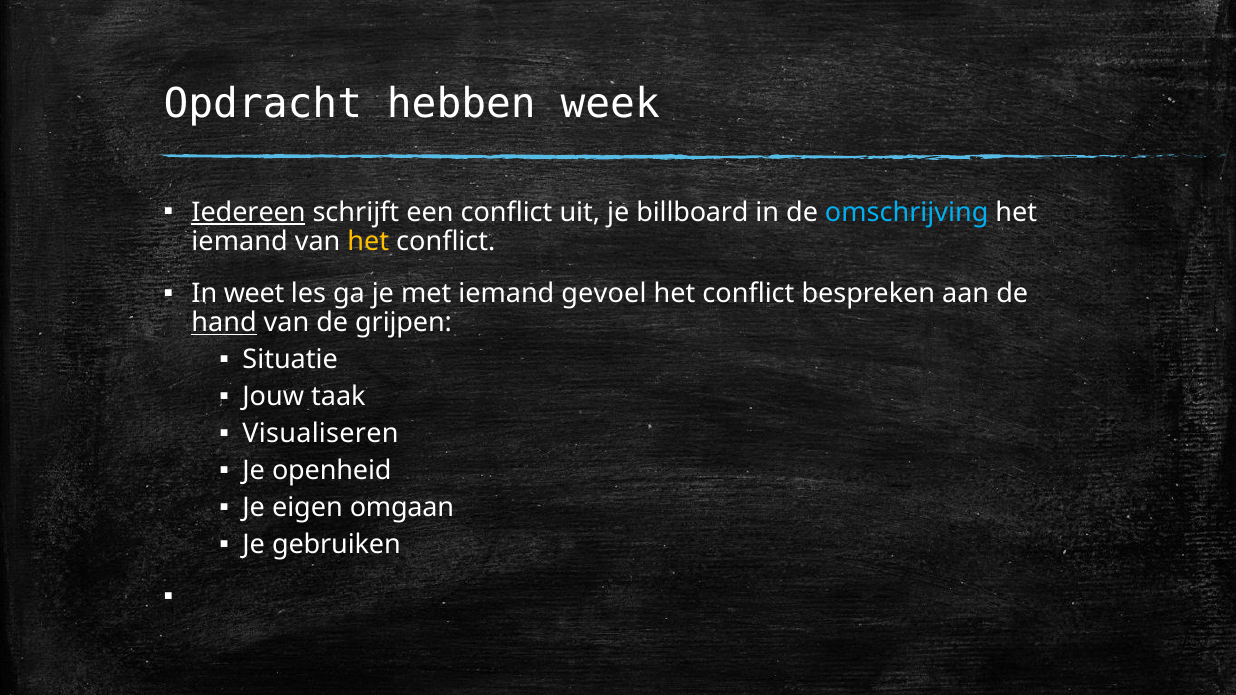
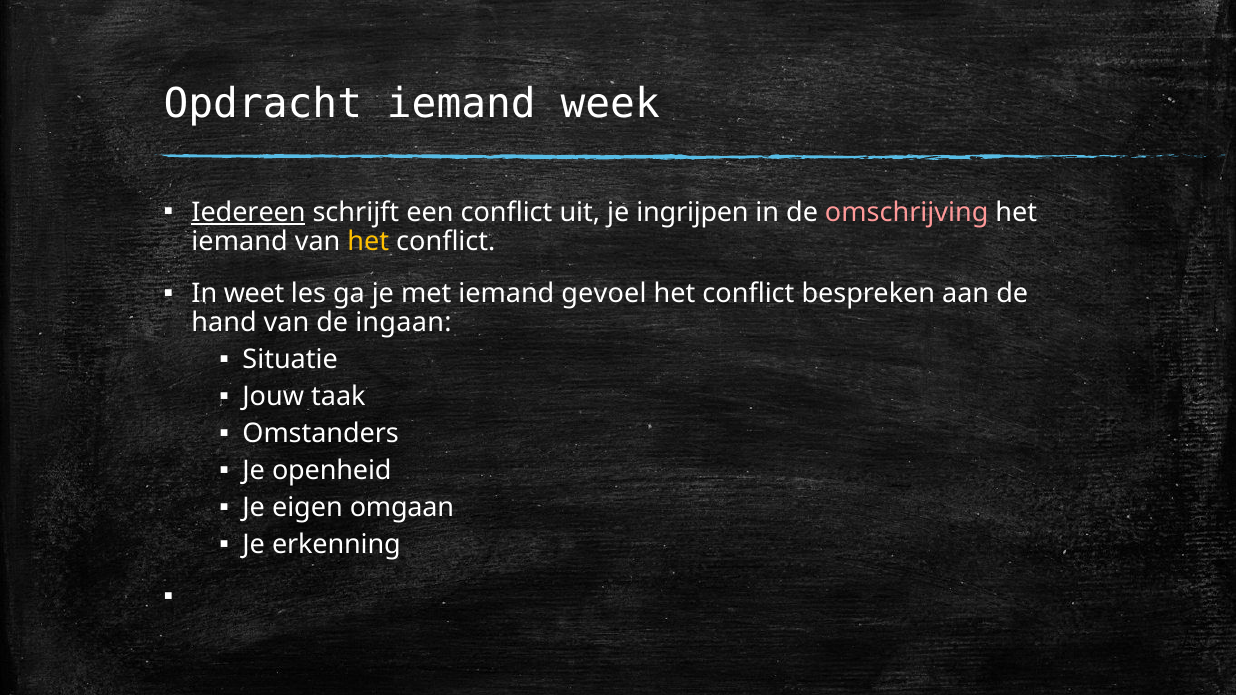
Opdracht hebben: hebben -> iemand (461, 104)
billboard: billboard -> ingrijpen (693, 212)
omschrijving colour: light blue -> pink (907, 212)
hand underline: present -> none (224, 323)
grijpen: grijpen -> ingaan (403, 323)
Visualiseren: Visualiseren -> Omstanders (321, 434)
gebruiken: gebruiken -> erkenning (336, 545)
